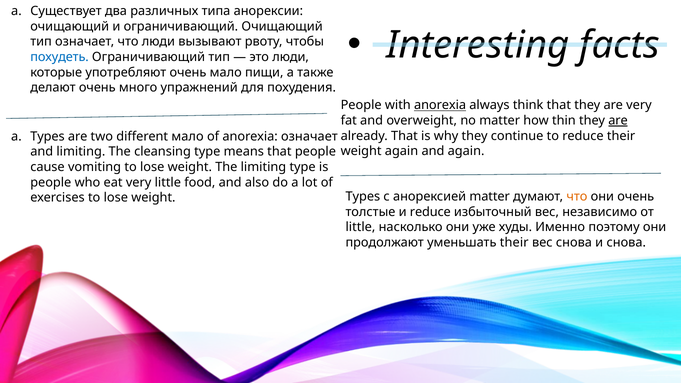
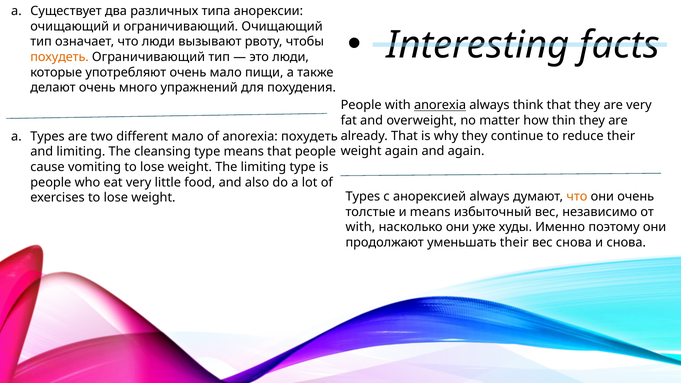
похудеть colour: blue -> orange (60, 57)
are underline: present -> none (618, 120)
anorexia означает: означает -> похудеть (309, 136)
анорексией matter: matter -> always (490, 197)
и reduce: reduce -> means (430, 212)
little: little -> with (360, 227)
